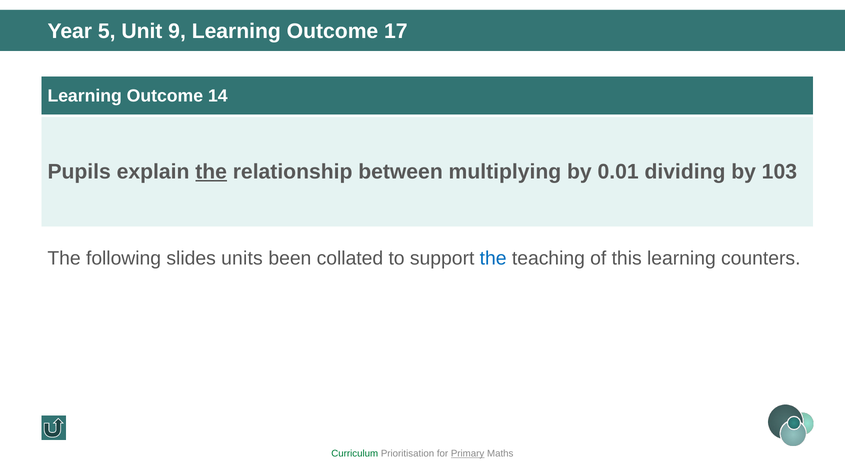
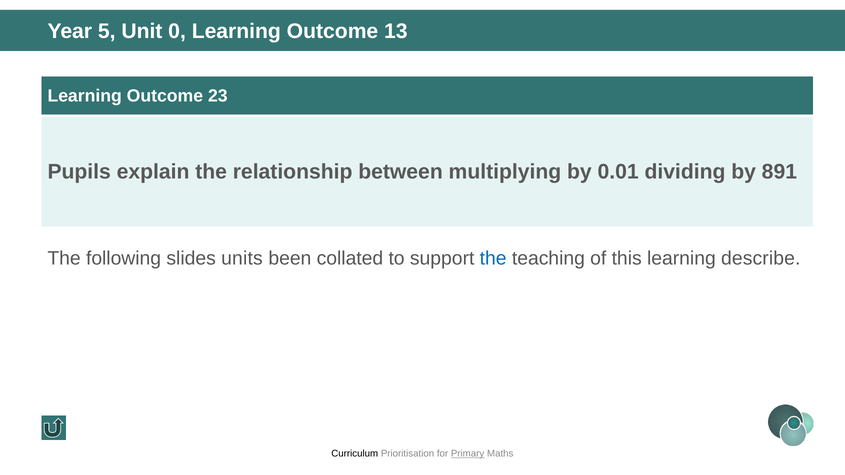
9: 9 -> 0 (177, 31)
17: 17 -> 13 (396, 31)
14: 14 -> 23 (218, 96)
the underline: present -> none (211, 172)
103: 103 -> 891 (779, 172)
counters: counters -> describe (761, 258)
Curriculum colour: green -> black (355, 454)
